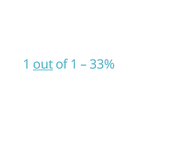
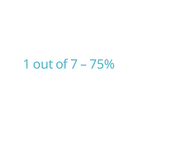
out underline: present -> none (43, 65)
of 1: 1 -> 7 (74, 65)
33%: 33% -> 75% (102, 65)
